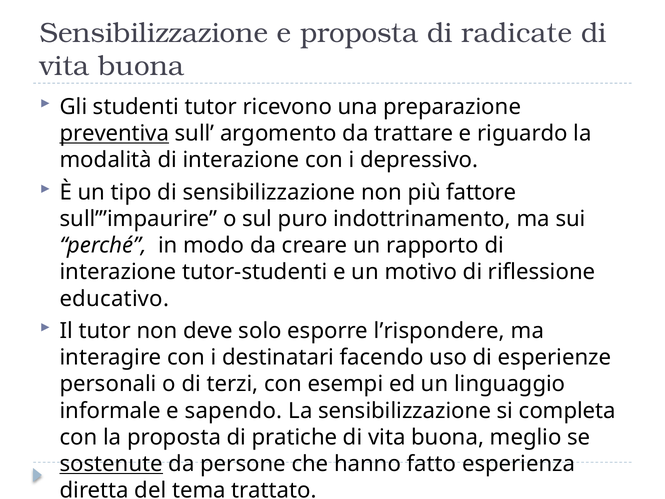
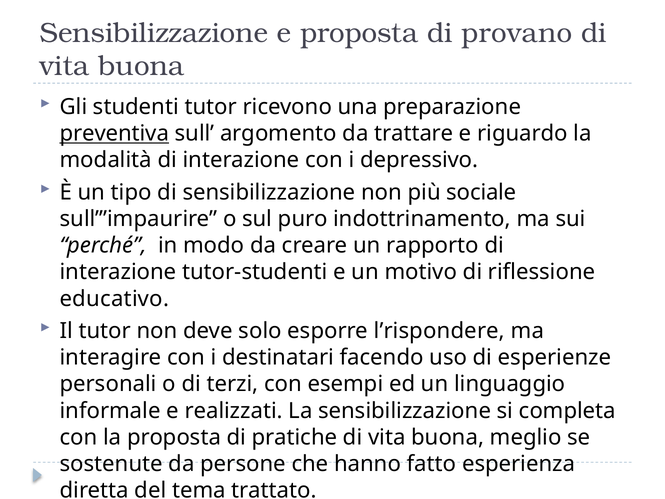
radicate: radicate -> provano (517, 33)
fattore: fattore -> sociale (481, 192)
sapendo: sapendo -> realizzati (234, 411)
sostenute underline: present -> none (111, 464)
